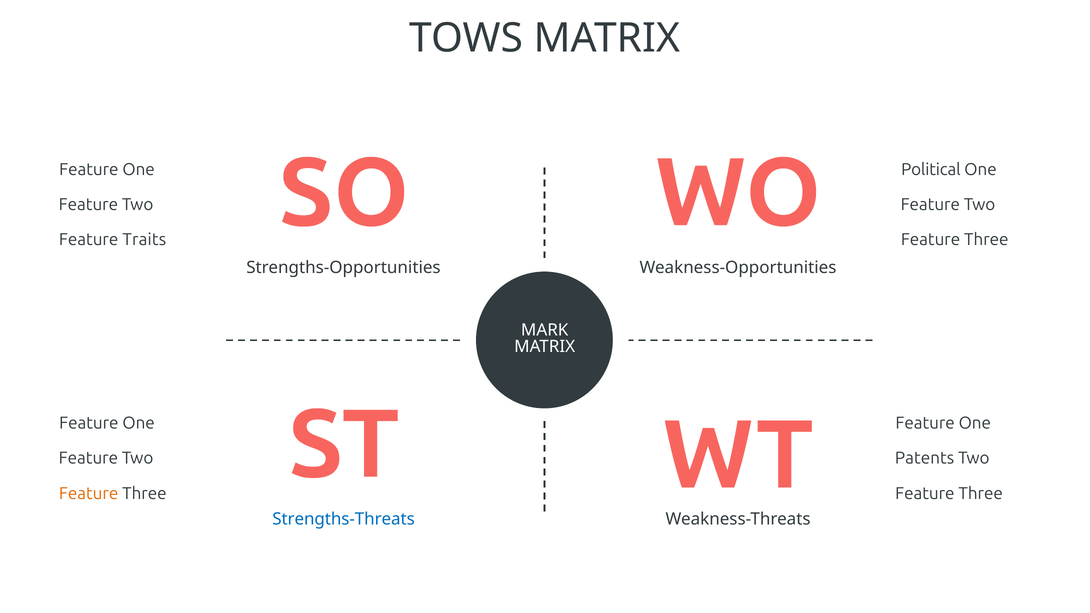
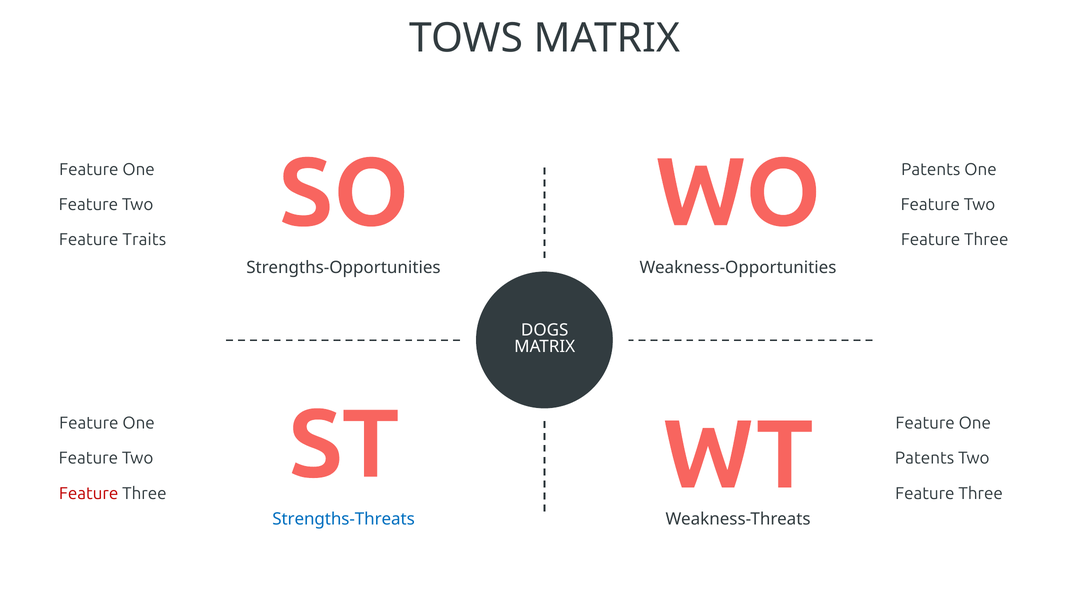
Political: Political -> Patents (931, 170)
MARK: MARK -> DOGS (545, 330)
Feature colour: orange -> red (89, 494)
